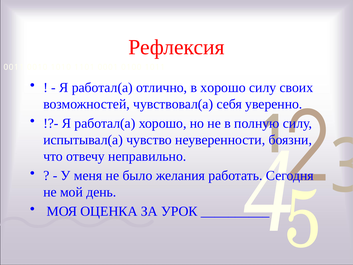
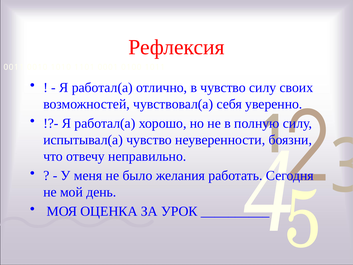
в хорошо: хорошо -> чувство (223, 87)
